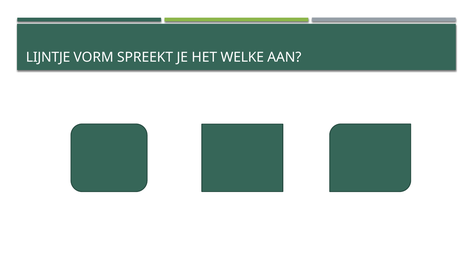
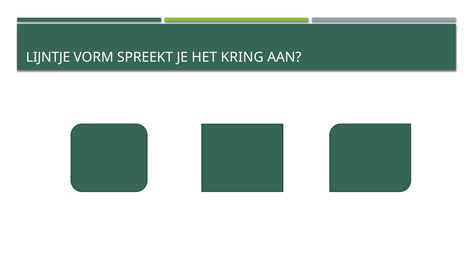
WELKE: WELKE -> KRING (242, 57)
